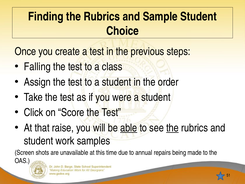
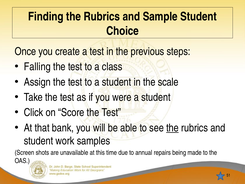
order: order -> scale (168, 82)
raise: raise -> bank (63, 128)
able underline: present -> none (129, 128)
